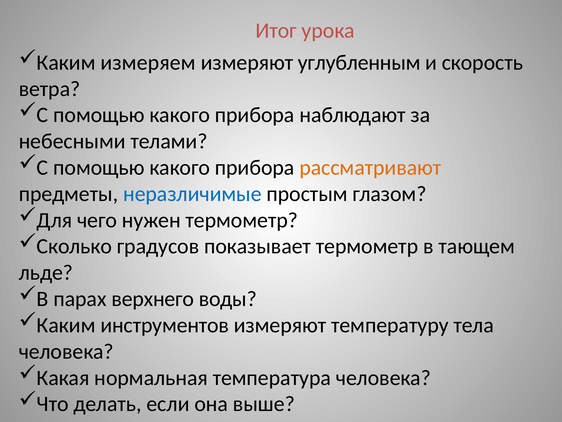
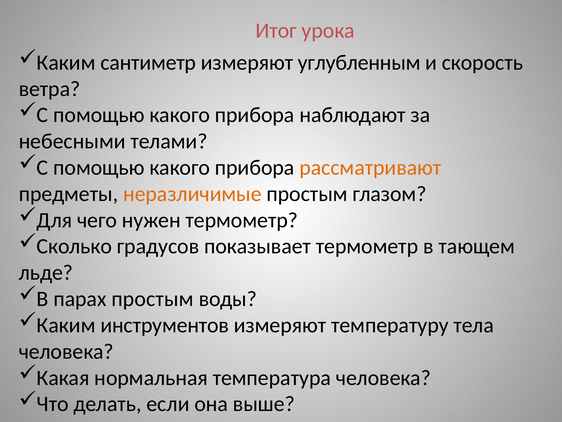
измеряем: измеряем -> сантиметр (148, 62)
неразличимые colour: blue -> orange (192, 194)
парах верхнего: верхнего -> простым (153, 299)
